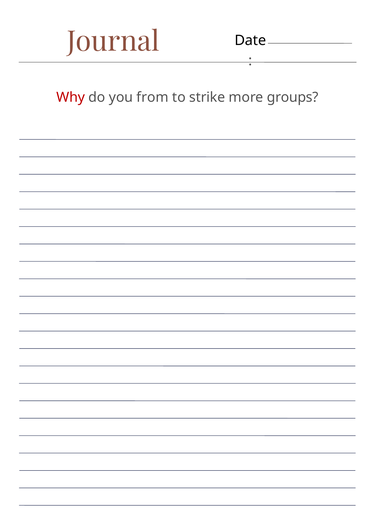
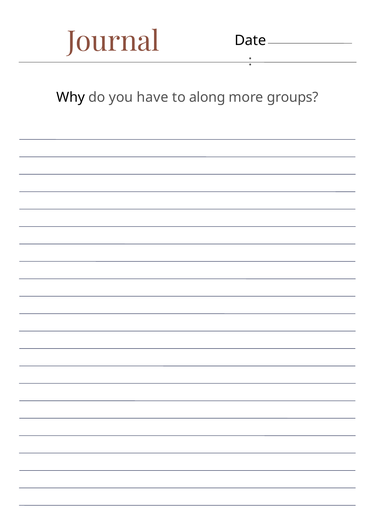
Why colour: red -> black (71, 97)
from: from -> have (153, 97)
strike: strike -> along (207, 97)
